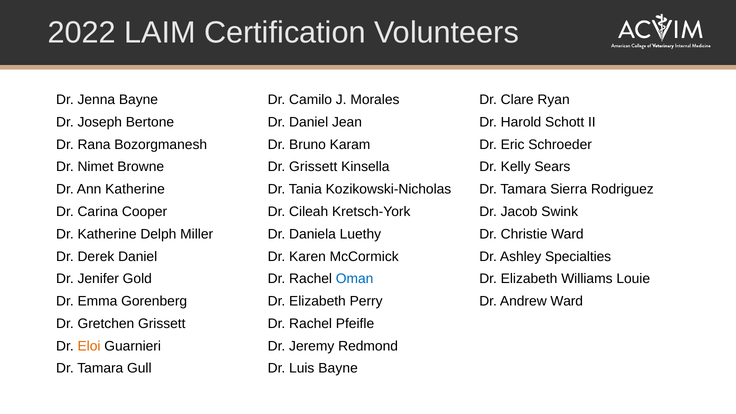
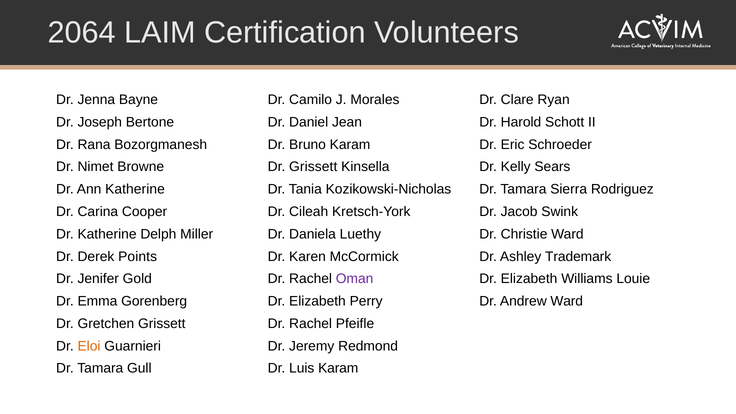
2022: 2022 -> 2064 (82, 33)
Derek Daniel: Daniel -> Points (138, 256)
Specialties: Specialties -> Trademark (578, 256)
Oman colour: blue -> purple (355, 279)
Luis Bayne: Bayne -> Karam (338, 368)
